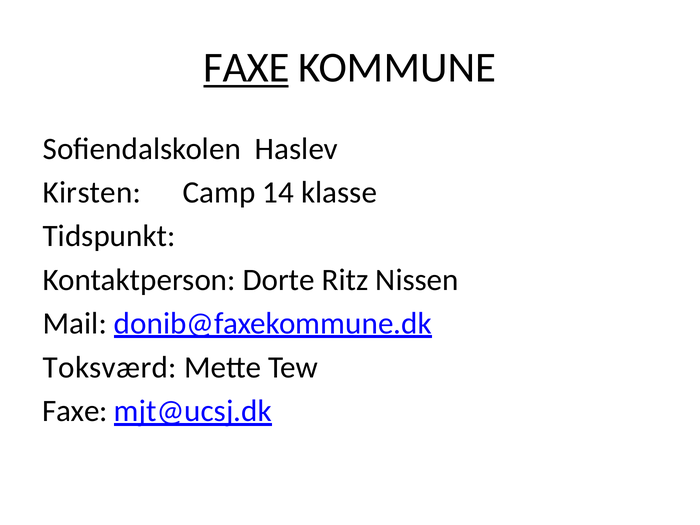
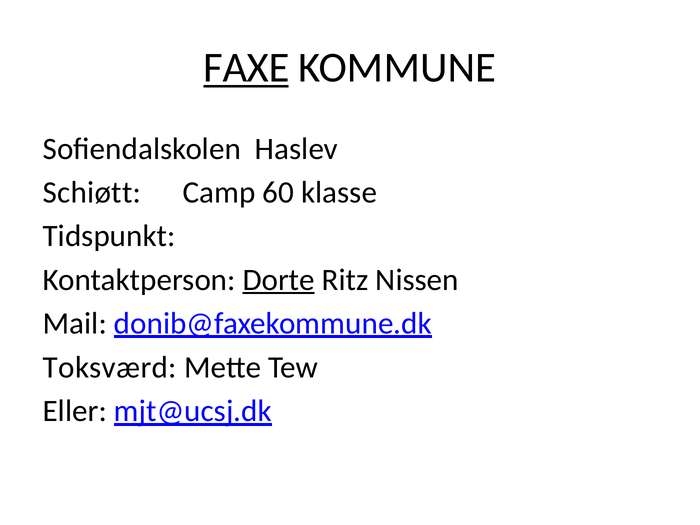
Kirsten: Kirsten -> Schiøtt (92, 193)
14: 14 -> 60 (278, 193)
Dorte underline: none -> present (279, 280)
Faxe: Faxe -> Eller (75, 411)
